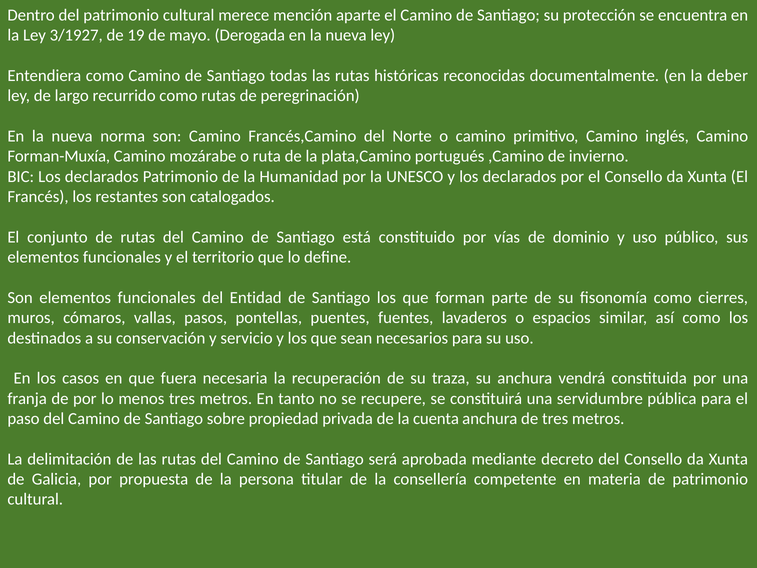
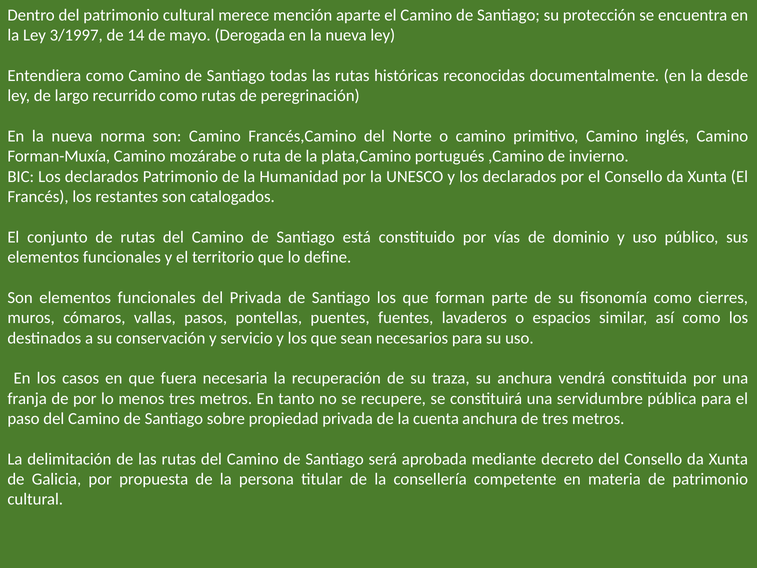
3/1927: 3/1927 -> 3/1997 (76, 35)
19: 19 -> 14 (136, 35)
deber: deber -> desde (728, 76)
del Entidad: Entidad -> Privada (256, 297)
